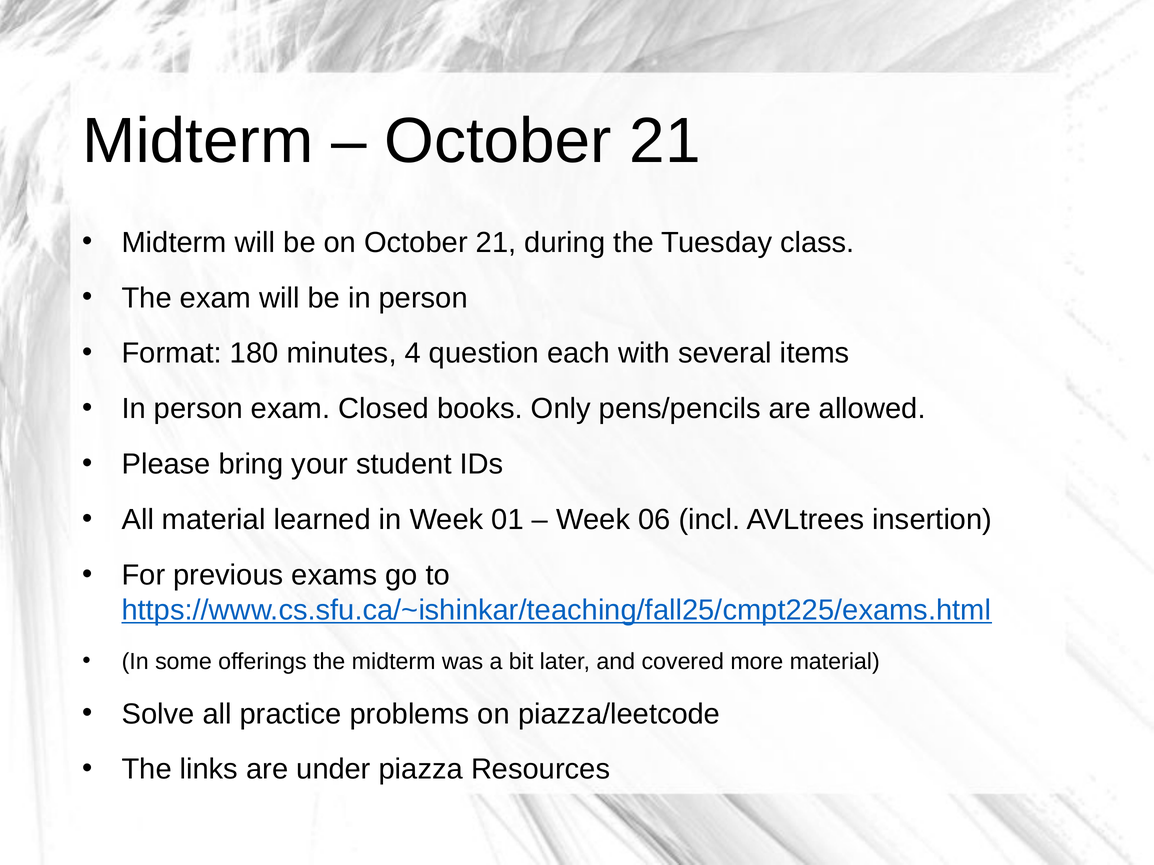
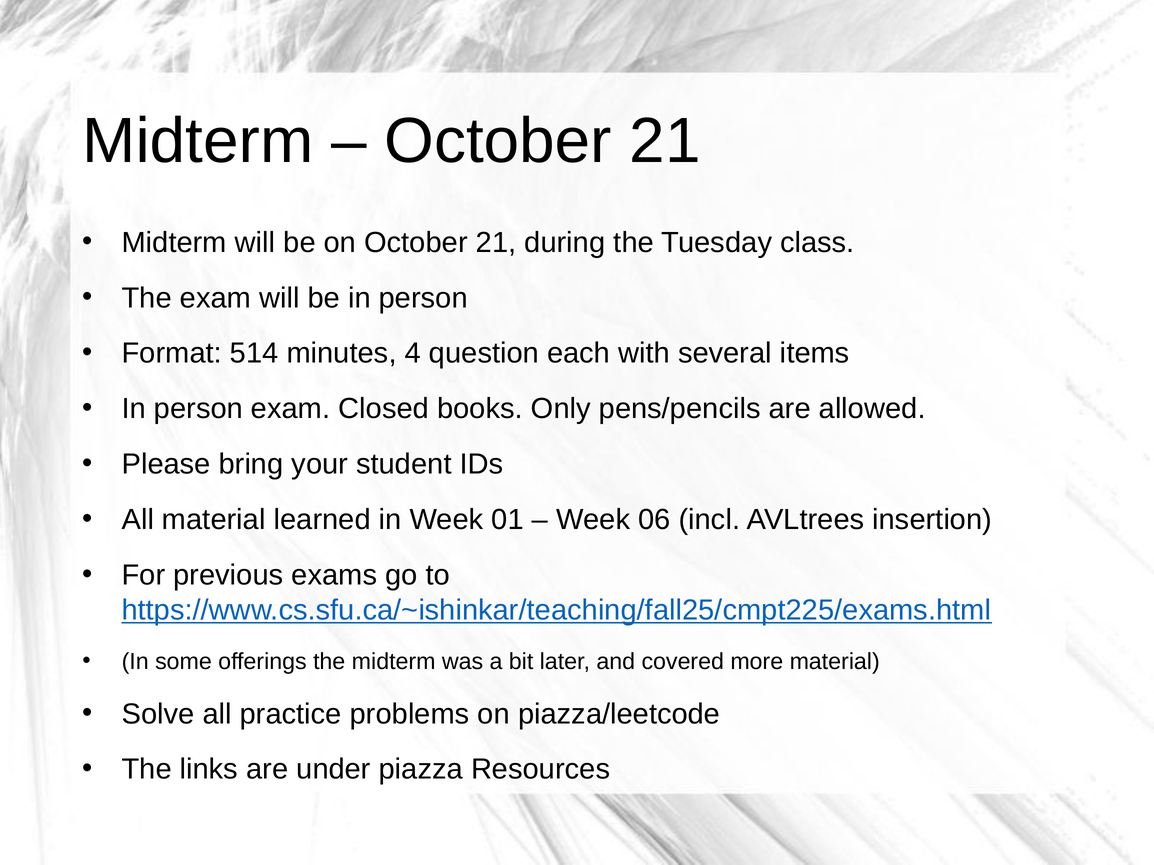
180: 180 -> 514 (254, 354)
